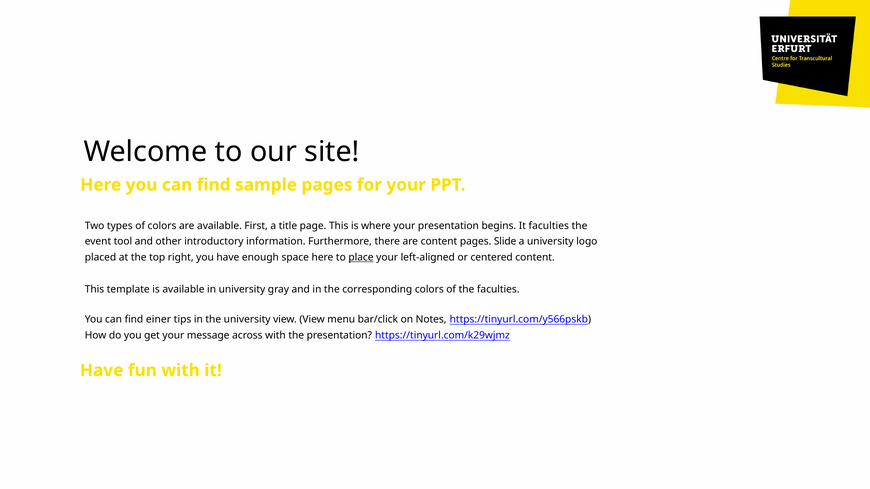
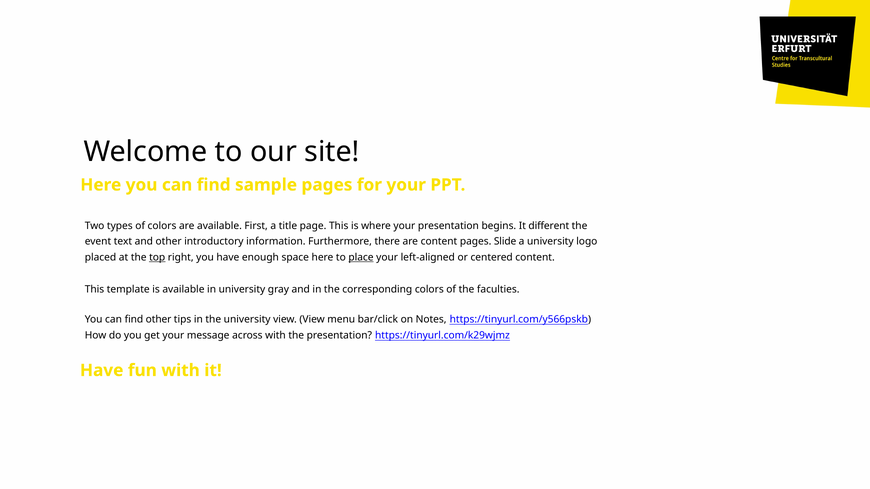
It faculties: faculties -> different (549, 226)
tool: tool -> text (123, 242)
top underline: none -> present (157, 258)
find einer: einer -> other (159, 320)
